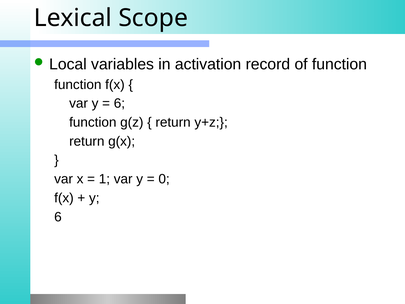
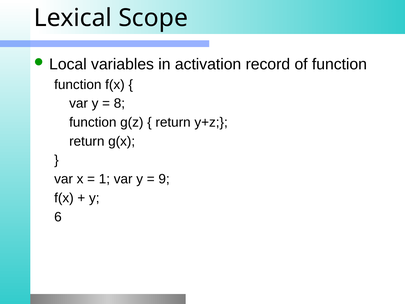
6: 6 -> 8 (119, 103)
0: 0 -> 9 (164, 179)
